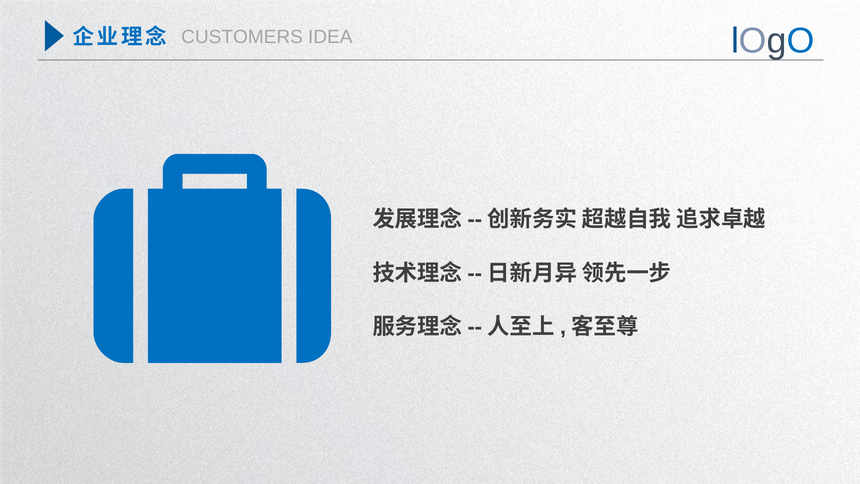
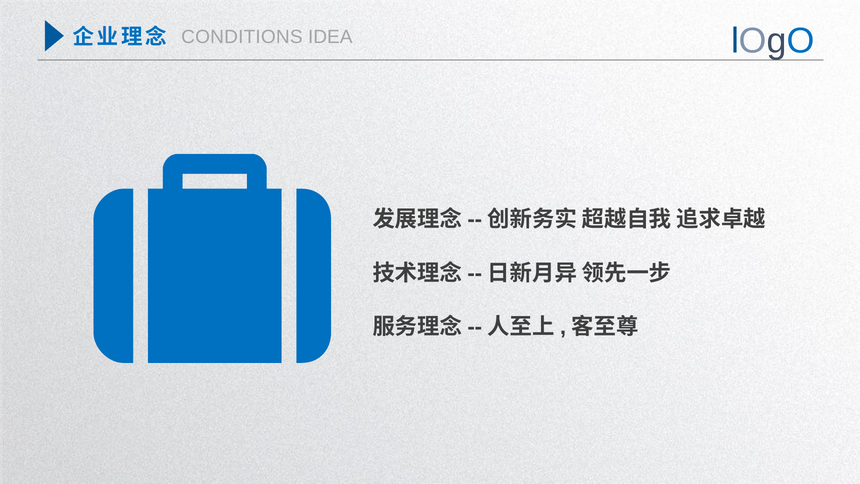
CUSTOMERS: CUSTOMERS -> CONDITIONS (242, 37)
